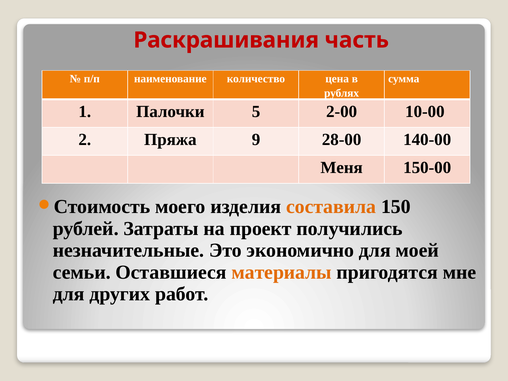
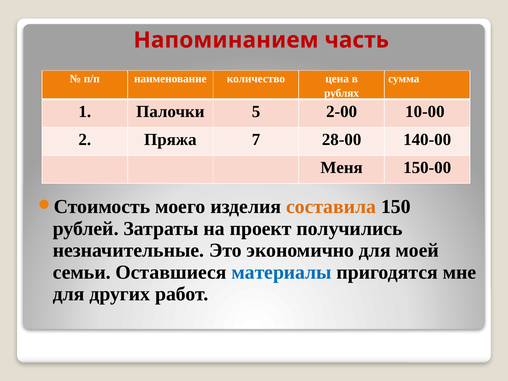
Раскрашивания: Раскрашивания -> Напоминанием (226, 40)
9: 9 -> 7 (256, 140)
материалы colour: orange -> blue (281, 272)
